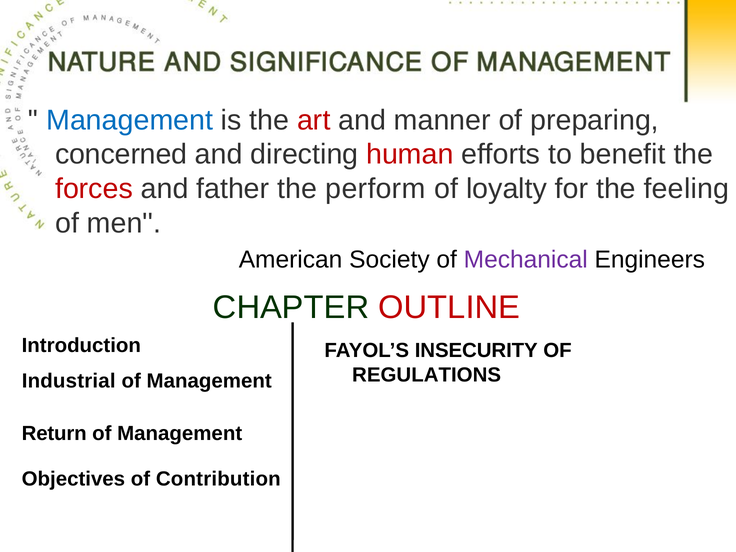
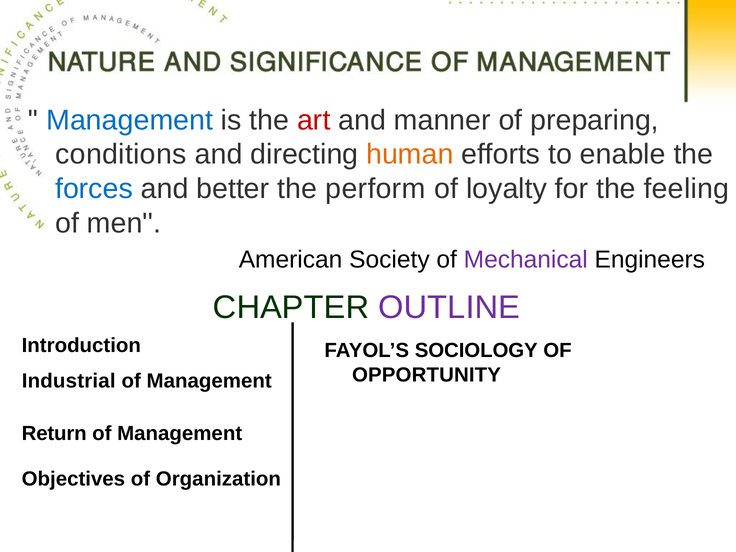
concerned: concerned -> conditions (121, 154)
human colour: red -> orange (410, 154)
benefit: benefit -> enable (623, 154)
forces colour: red -> blue (94, 189)
father: father -> better (233, 189)
OUTLINE colour: red -> purple (449, 307)
INSECURITY: INSECURITY -> SOCIOLOGY (476, 350)
REGULATIONS: REGULATIONS -> OPPORTUNITY (427, 375)
Contribution: Contribution -> Organization (218, 479)
